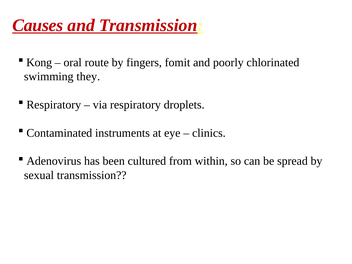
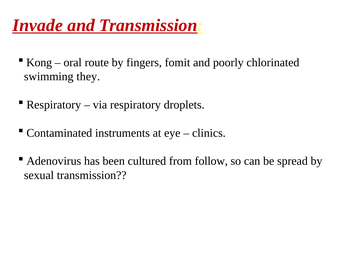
Causes: Causes -> Invade (38, 25)
within: within -> follow (211, 161)
